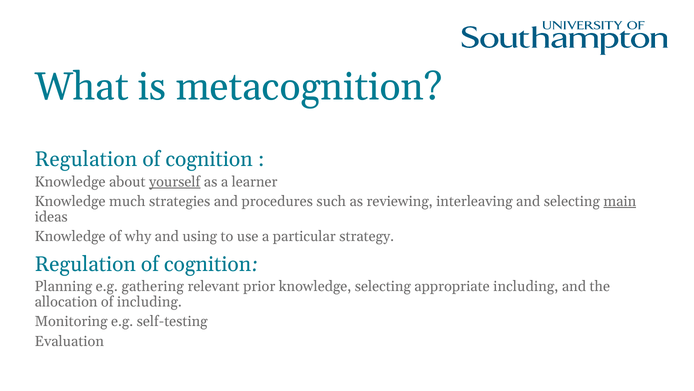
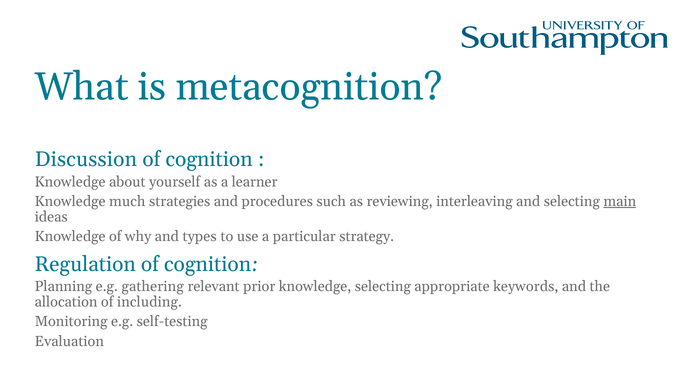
Regulation: Regulation -> Discussion (86, 159)
yourself underline: present -> none (175, 181)
using: using -> types (200, 236)
appropriate including: including -> keywords (526, 286)
